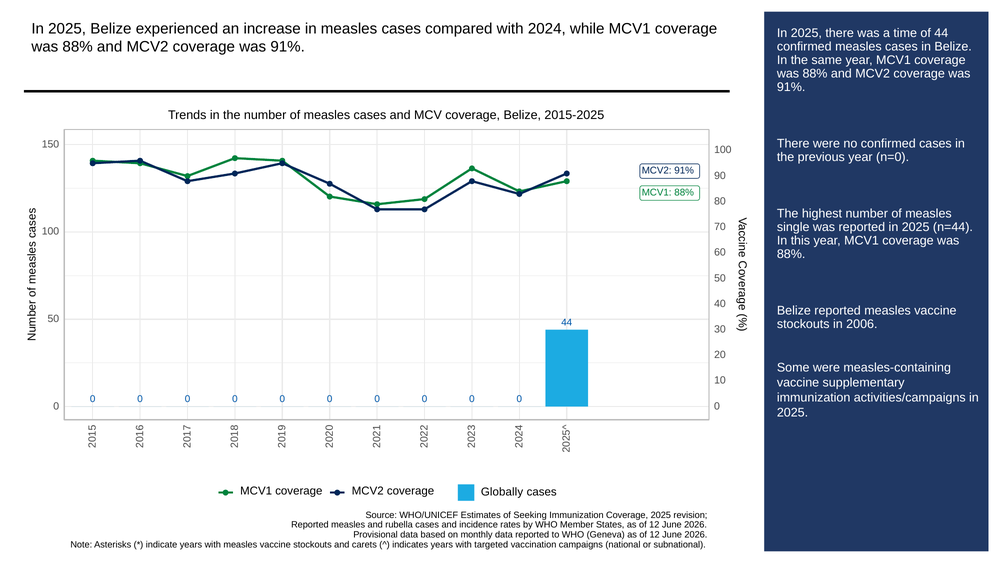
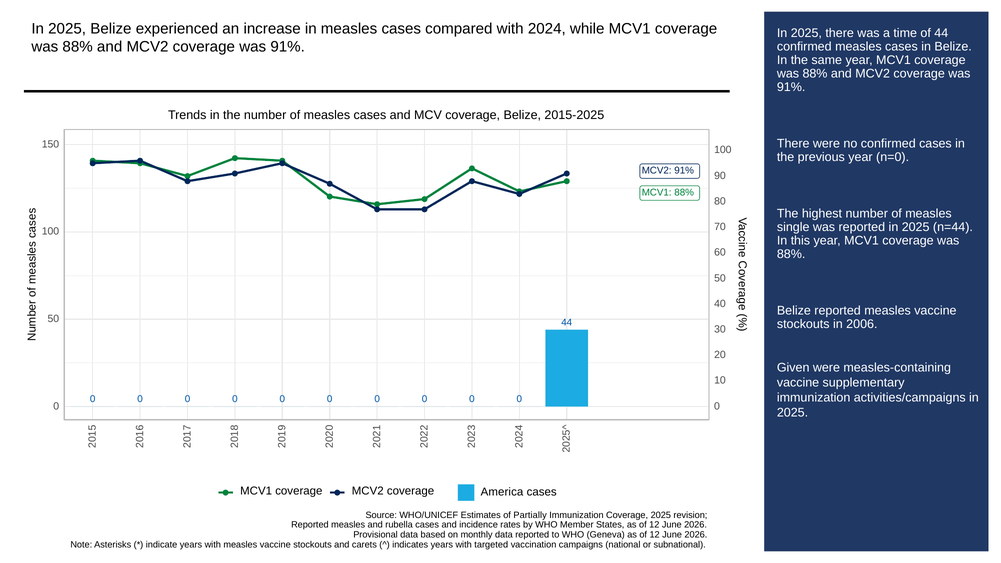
Some: Some -> Given (793, 368)
Globally: Globally -> America (502, 492)
Seeking: Seeking -> Partially (530, 515)
